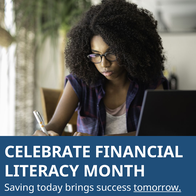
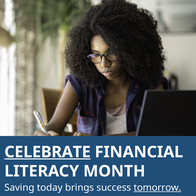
CELEBRATE underline: none -> present (48, 152)
